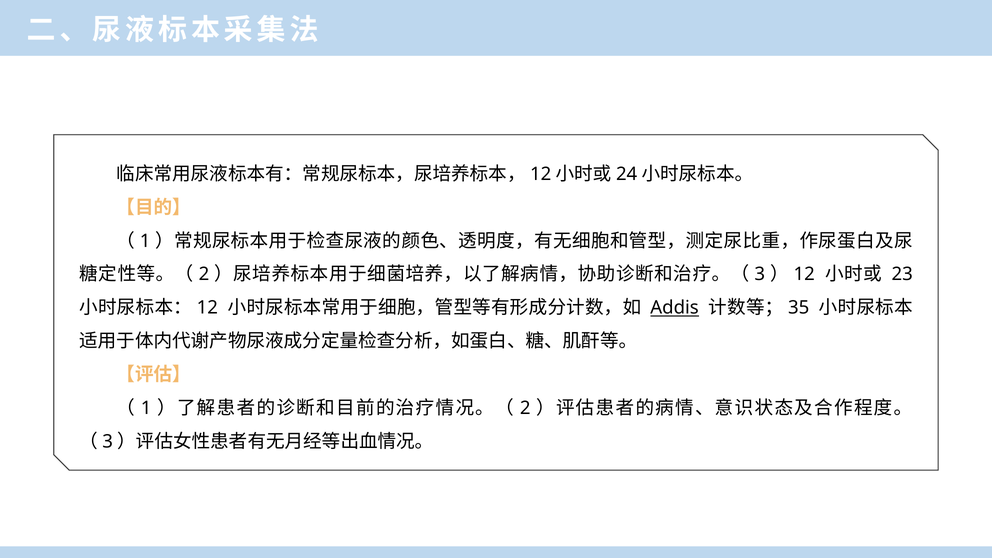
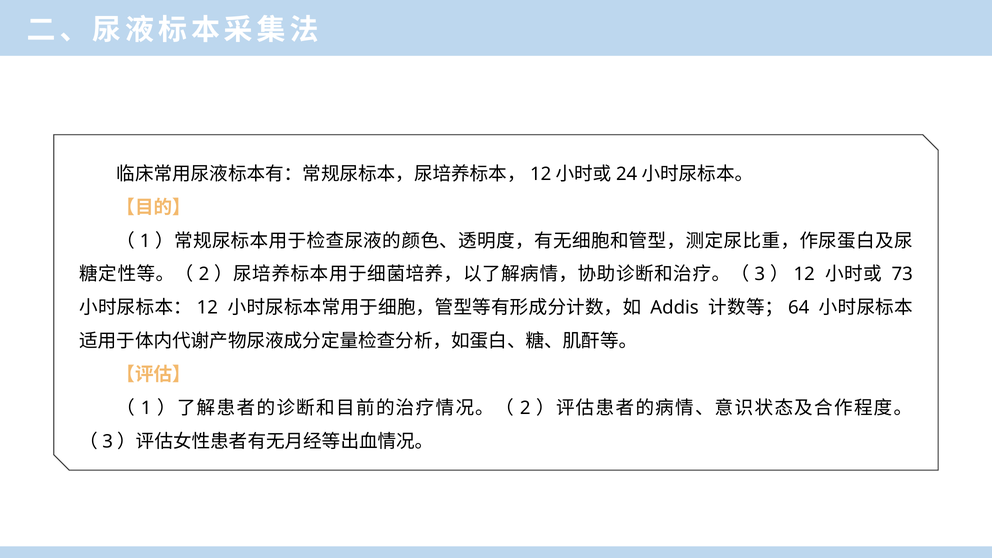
23: 23 -> 73 (902, 274)
Addis underline: present -> none (675, 308)
35: 35 -> 64 (799, 308)
